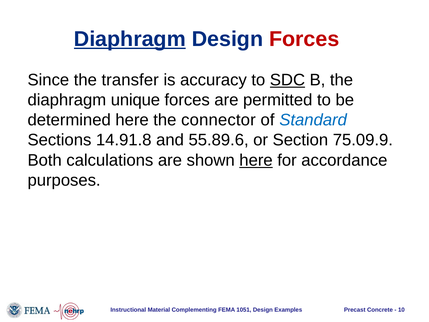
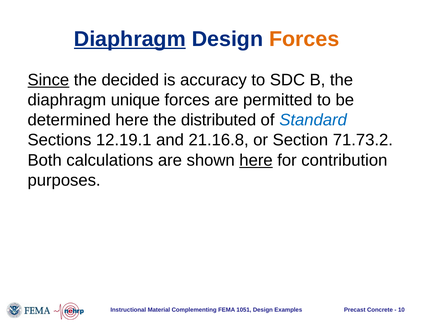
Forces colour: red -> orange (304, 39)
Since underline: none -> present (48, 80)
transfer: transfer -> decided (130, 80)
SDC underline: present -> none (287, 80)
connector: connector -> distributed (219, 120)
14.91.8: 14.91.8 -> 12.19.1 (124, 140)
55.89.6: 55.89.6 -> 21.16.8 (219, 140)
75.09.9: 75.09.9 -> 71.73.2 (363, 140)
accordance: accordance -> contribution (344, 160)
